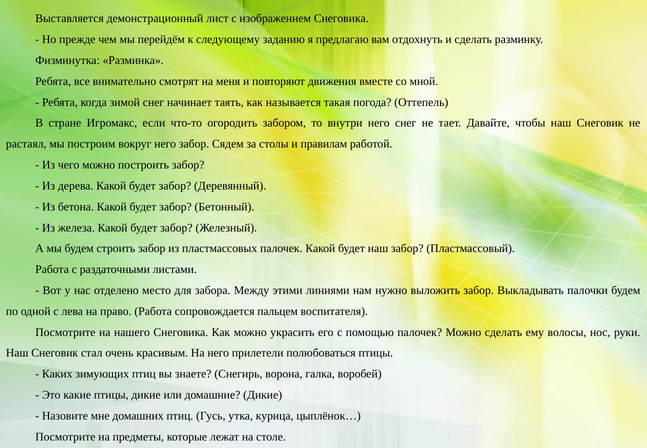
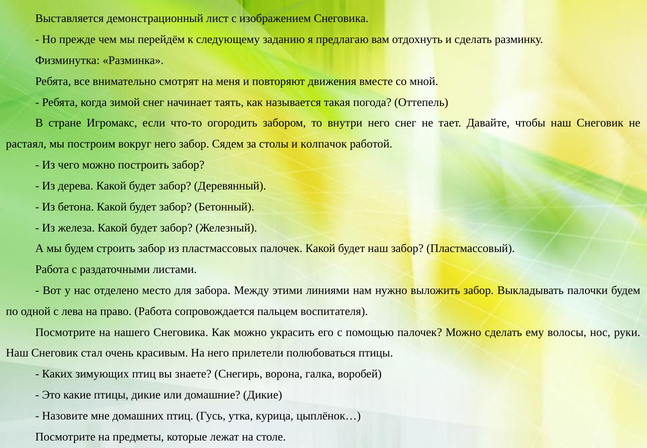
правилам: правилам -> колпачок (324, 144)
